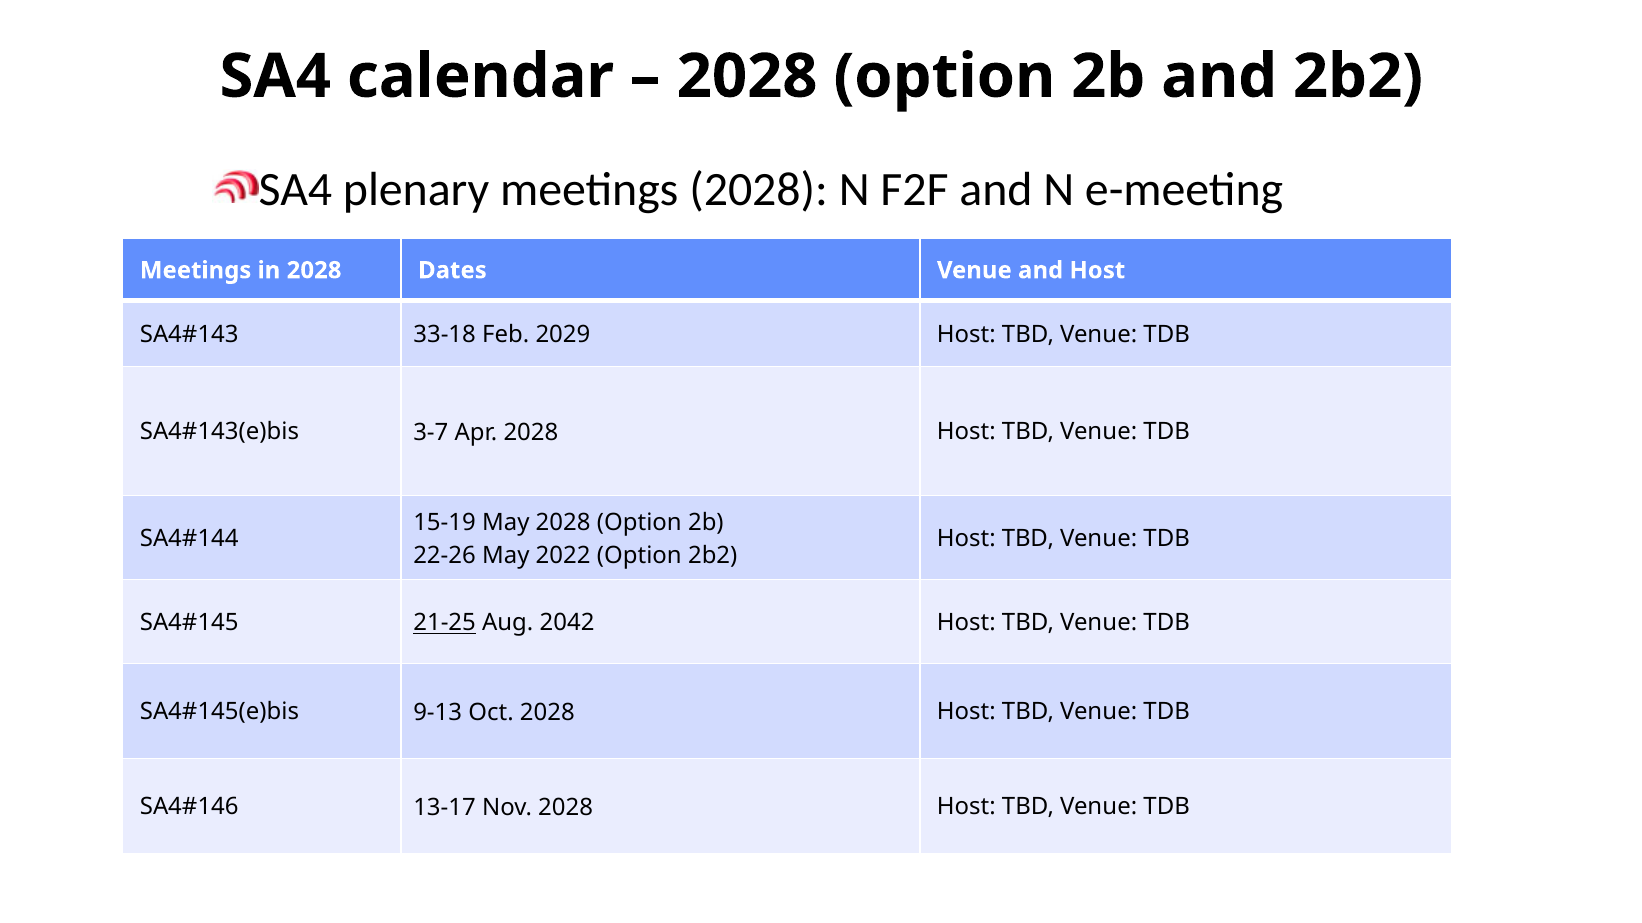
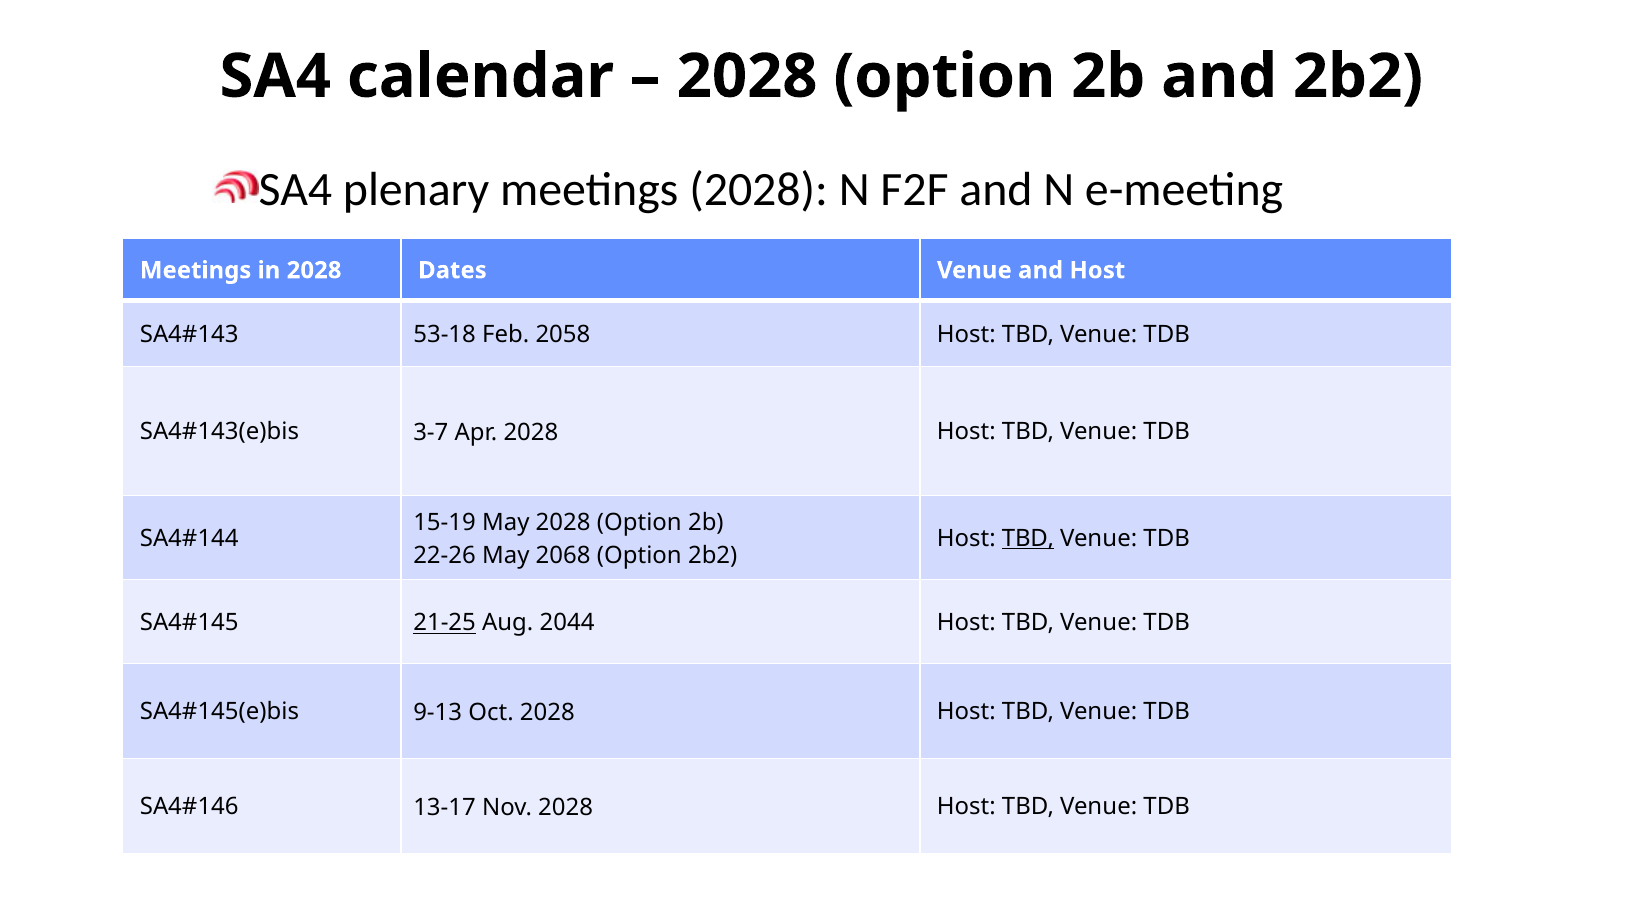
33-18: 33-18 -> 53-18 (445, 335)
2029: 2029 -> 2058 (563, 335)
TBD underline: none -> present (1028, 539)
2022: 2022 -> 2068 (563, 556)
2042: 2042 -> 2044 (567, 623)
